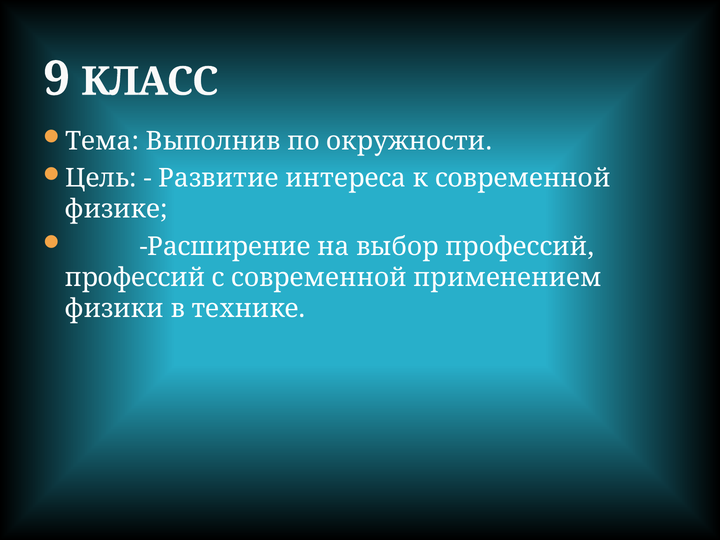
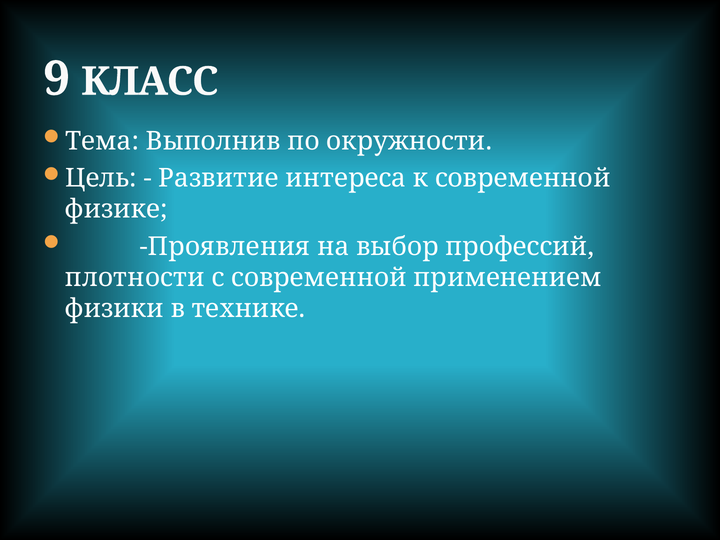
Расширение: Расширение -> Проявления (225, 247)
профессий: профессий -> плотности (135, 278)
